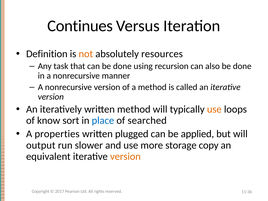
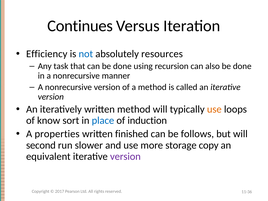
Definition: Definition -> Efficiency (47, 54)
not colour: orange -> blue (86, 54)
searched: searched -> induction (147, 121)
plugged: plugged -> finished (132, 134)
applied: applied -> follows (197, 134)
output: output -> second (41, 145)
version colour: orange -> purple (125, 156)
